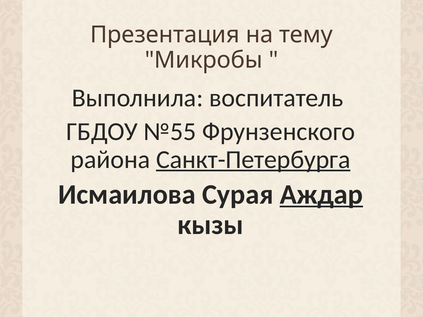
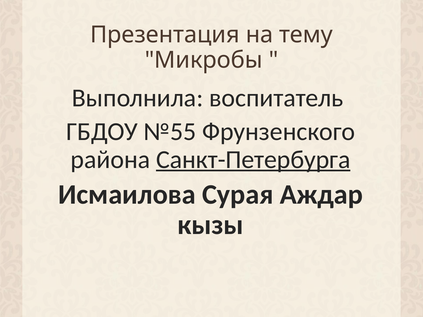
Аждар underline: present -> none (321, 195)
